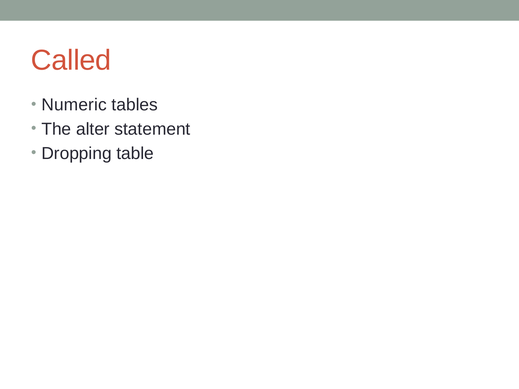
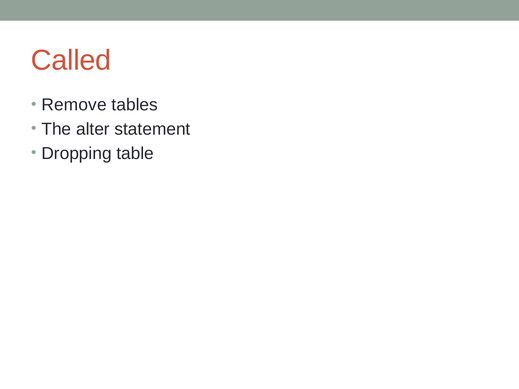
Numeric: Numeric -> Remove (74, 105)
